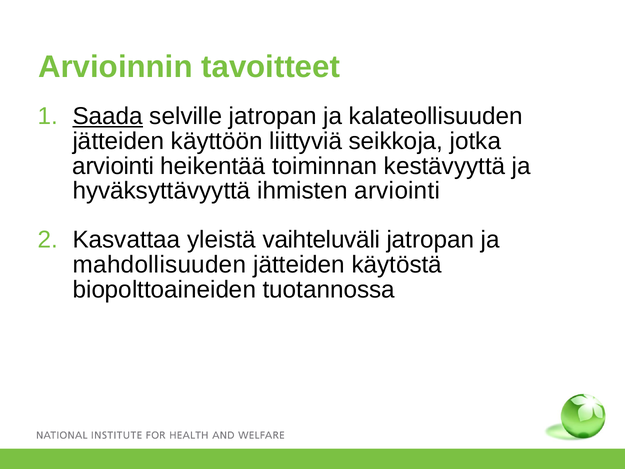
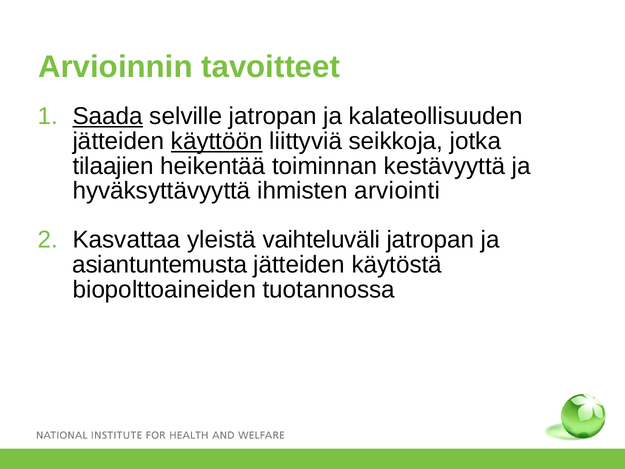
käyttöön underline: none -> present (217, 141)
arviointi: arviointi -> tilaajien (113, 166)
mahdollisuuden: mahdollisuuden -> asiantuntemusta (160, 265)
